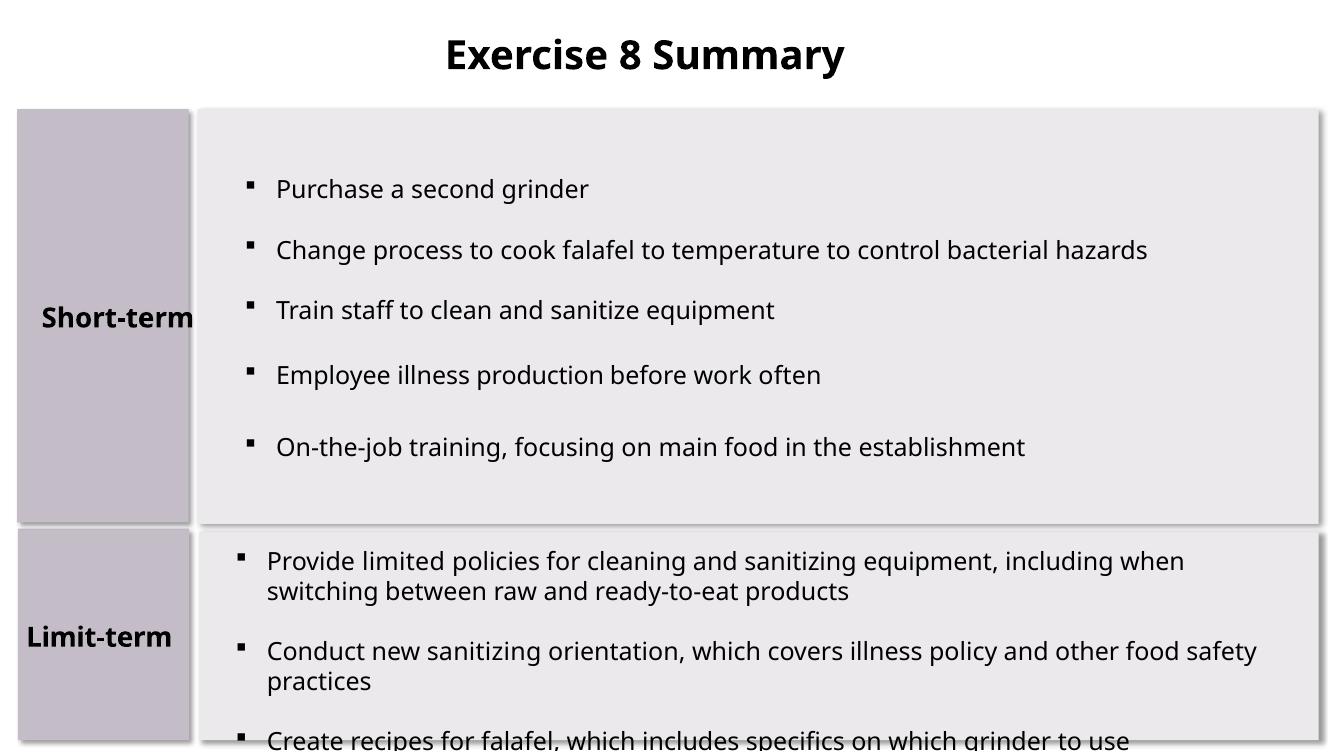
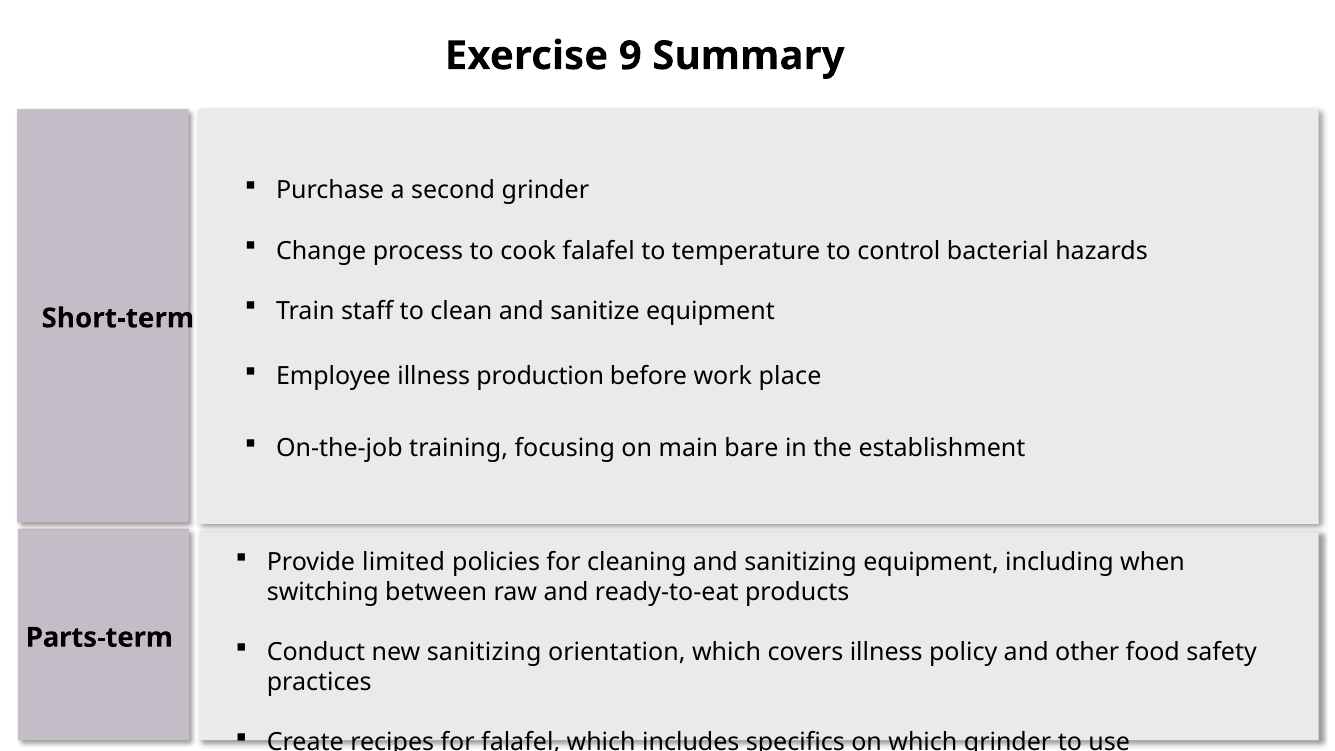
8: 8 -> 9 (630, 56)
often: often -> place (790, 377)
main food: food -> bare (751, 448)
Limit-term: Limit-term -> Parts-term (99, 637)
